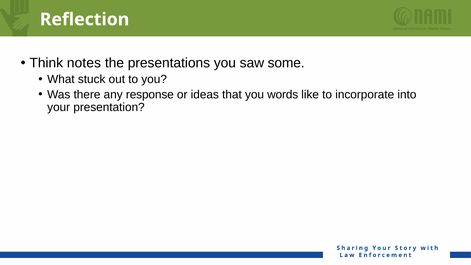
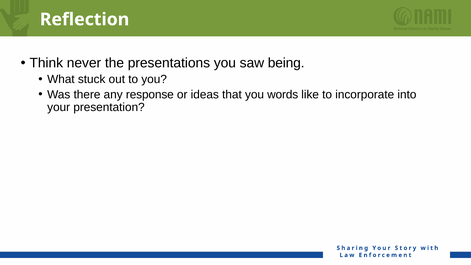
notes: notes -> never (84, 63)
some: some -> being (286, 63)
